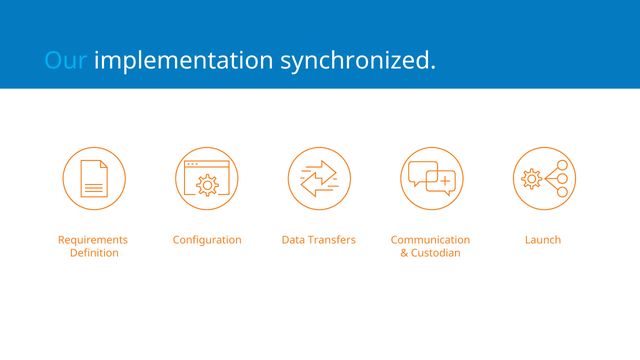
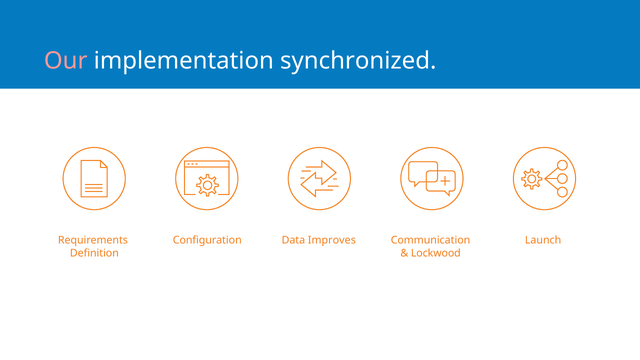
Our colour: light blue -> pink (66, 61)
Transfers: Transfers -> Improves (332, 240)
Custodian: Custodian -> Lockwood (436, 253)
